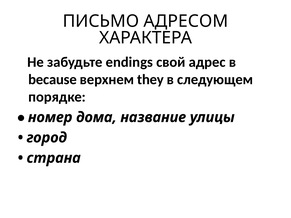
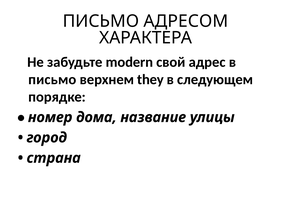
endings: endings -> modern (129, 62)
because: because -> письмо (52, 80)
